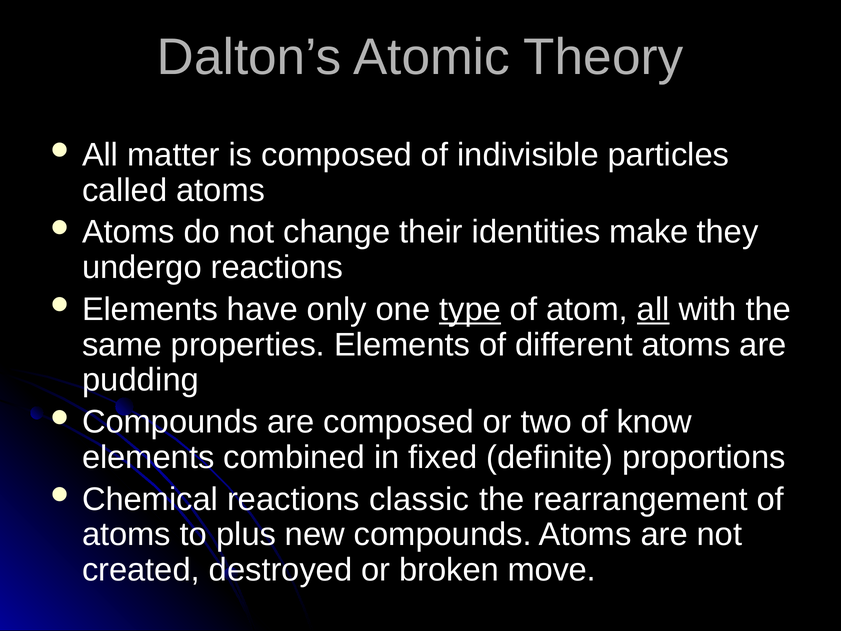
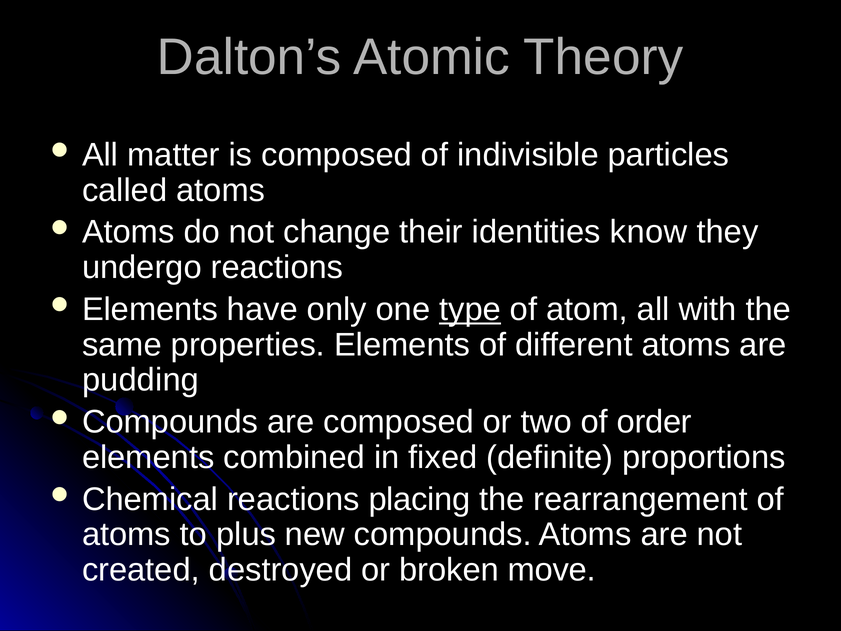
make: make -> know (648, 232)
all underline: present -> none (653, 309)
know: know -> order (654, 422)
classic: classic -> placing (419, 499)
